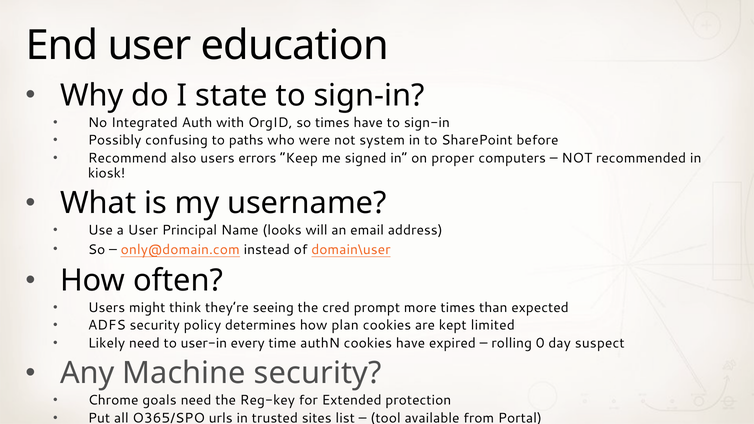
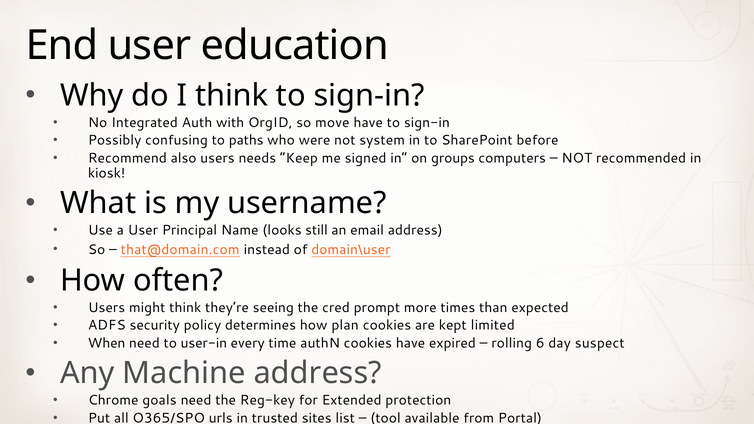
I state: state -> think (232, 96)
so times: times -> move (332, 123)
errors: errors -> needs (257, 158)
proper: proper -> groups (453, 158)
will: will -> still (317, 230)
only@domain.com: only@domain.com -> that@domain.com (180, 250)
Likely: Likely -> When (107, 343)
0: 0 -> 6 (540, 343)
Machine security: security -> address (318, 373)
